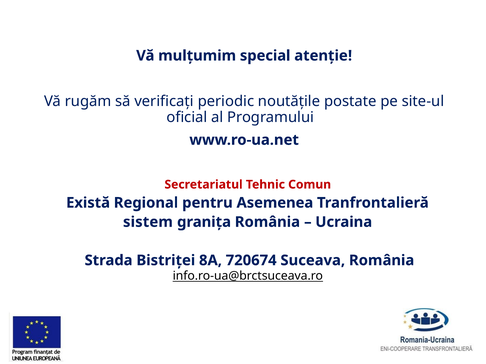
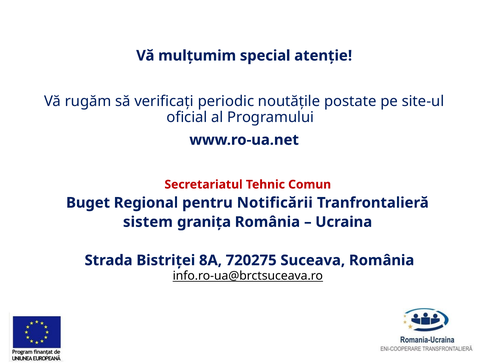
Există: Există -> Buget (88, 203)
Asemenea: Asemenea -> Notificării (275, 203)
720674: 720674 -> 720275 (251, 261)
